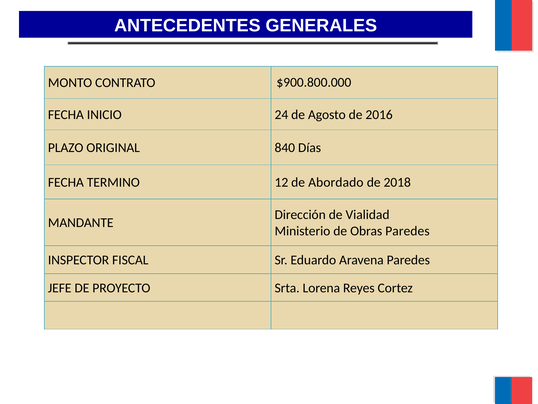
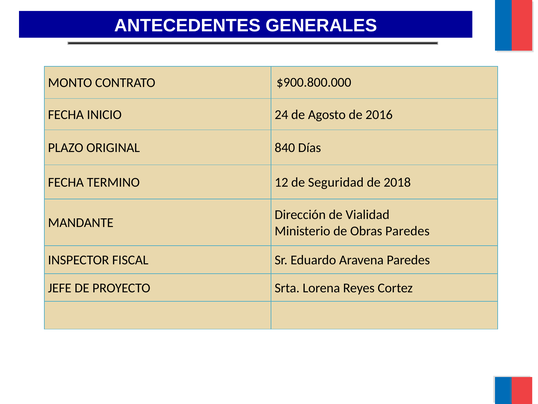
Abordado: Abordado -> Seguridad (336, 182)
